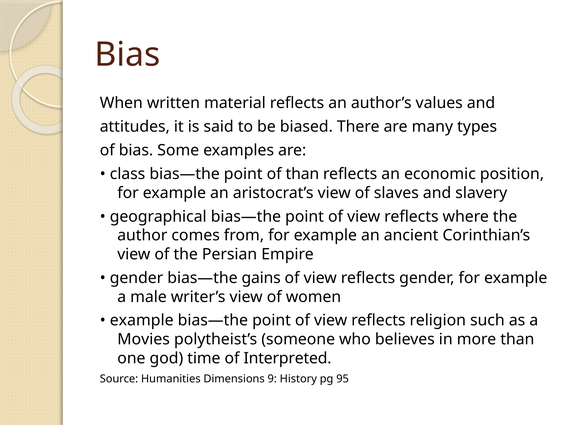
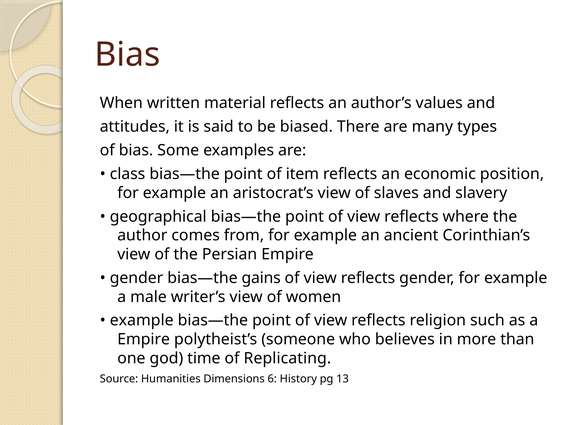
of than: than -> item (302, 174)
Movies: Movies -> Empire (144, 340)
Interpreted: Interpreted -> Replicating (287, 358)
9: 9 -> 6 (272, 379)
95: 95 -> 13 (343, 379)
